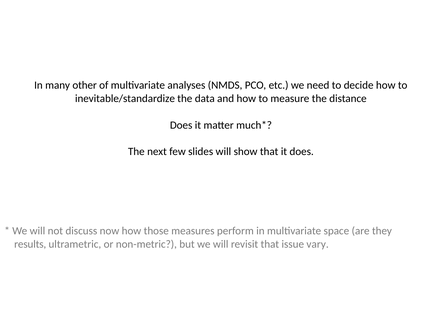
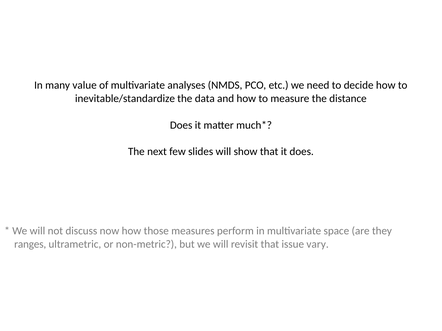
other: other -> value (85, 85)
results: results -> ranges (30, 245)
